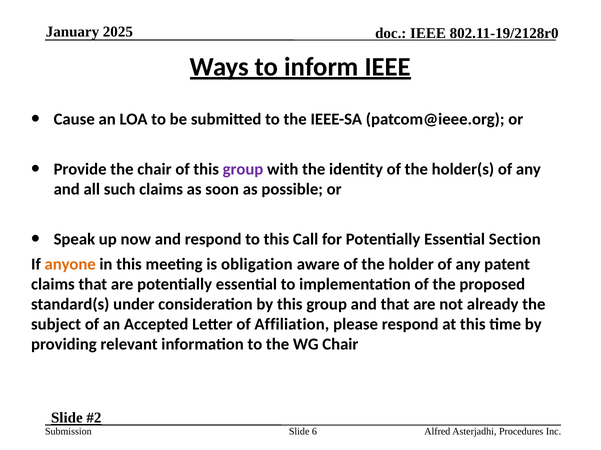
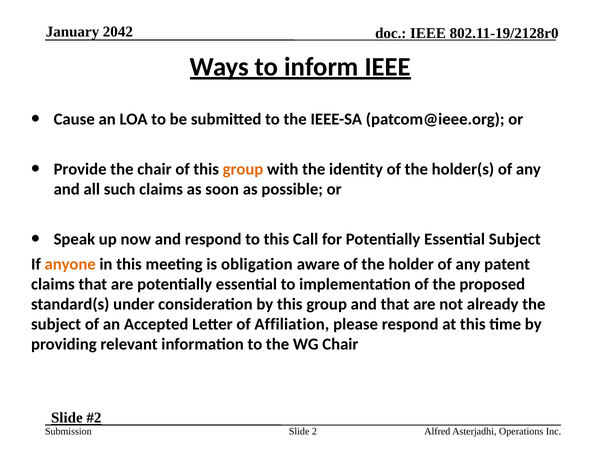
2025: 2025 -> 2042 (118, 32)
group colour: purple -> orange (243, 170)
Essential Section: Section -> Subject (515, 240)
6: 6 -> 2 (314, 432)
Procedures: Procedures -> Operations (521, 432)
